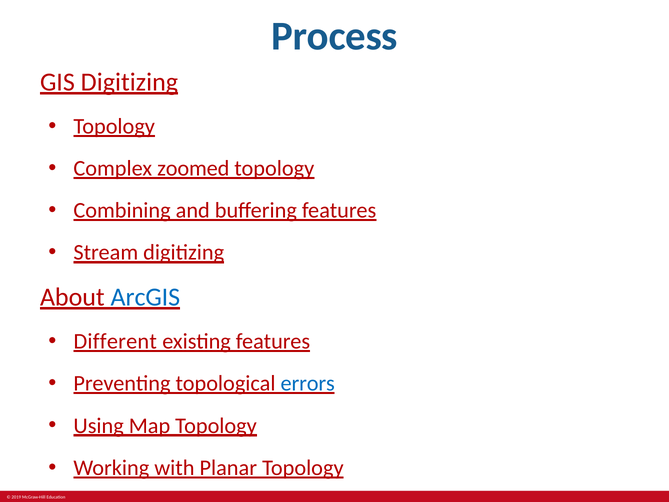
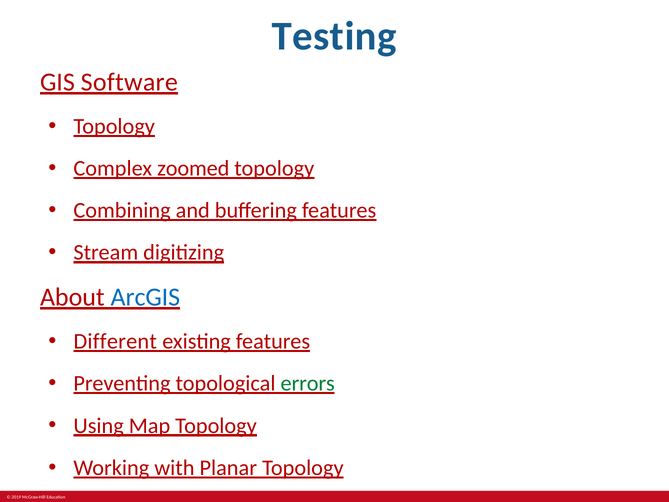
Process: Process -> Testing (334, 36)
GIS Digitizing: Digitizing -> Software (129, 82)
errors colour: blue -> green (308, 383)
